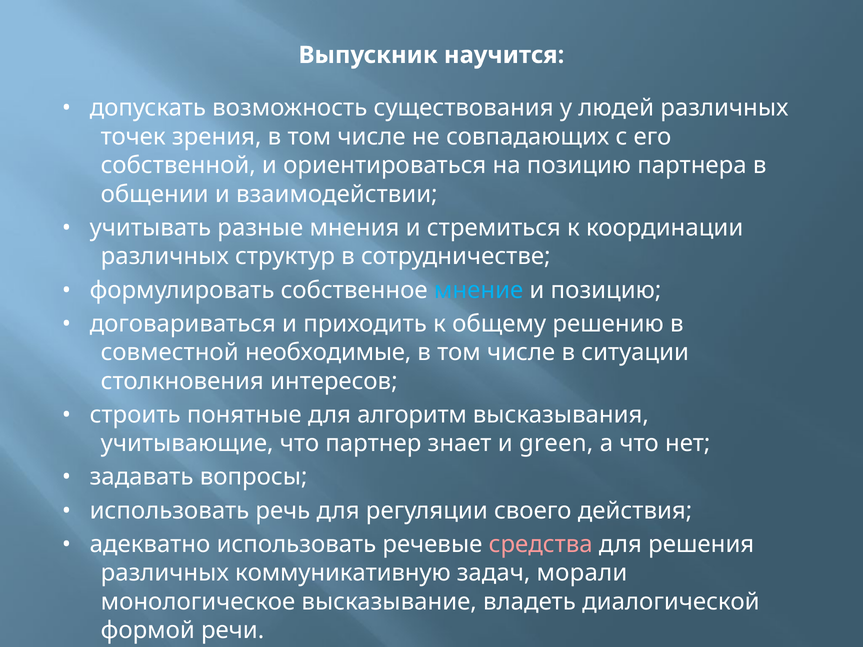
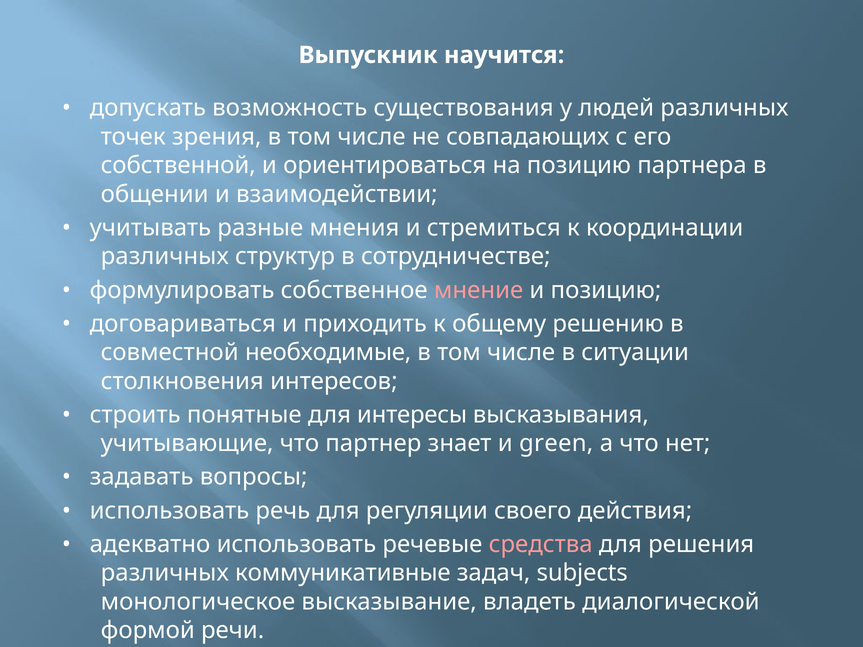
мнение colour: light blue -> pink (479, 290)
алгоритм: алгоритм -> интересы (412, 415)
коммуникативную: коммуникативную -> коммуникативные (343, 573)
морали: морали -> subjects (582, 573)
